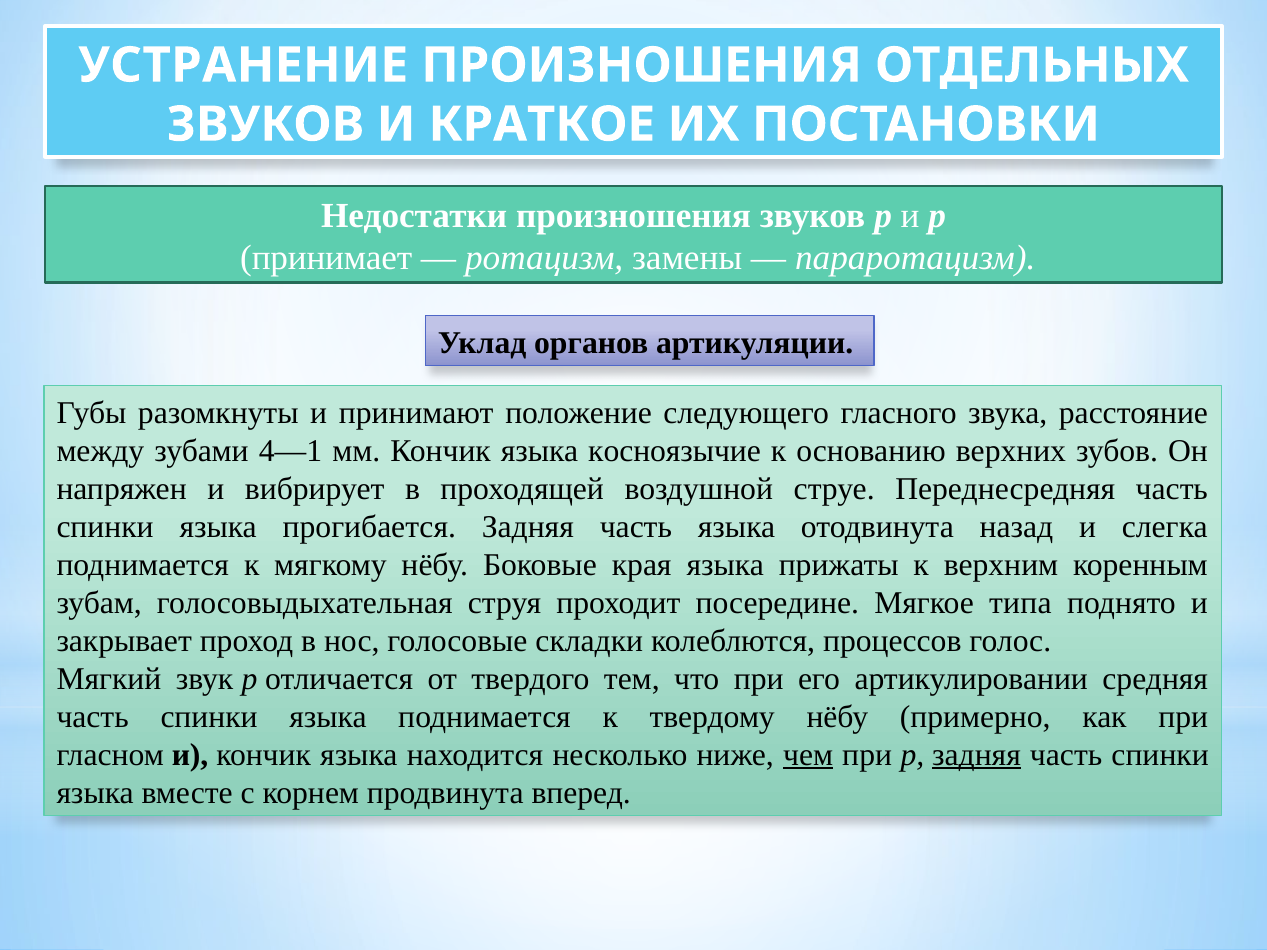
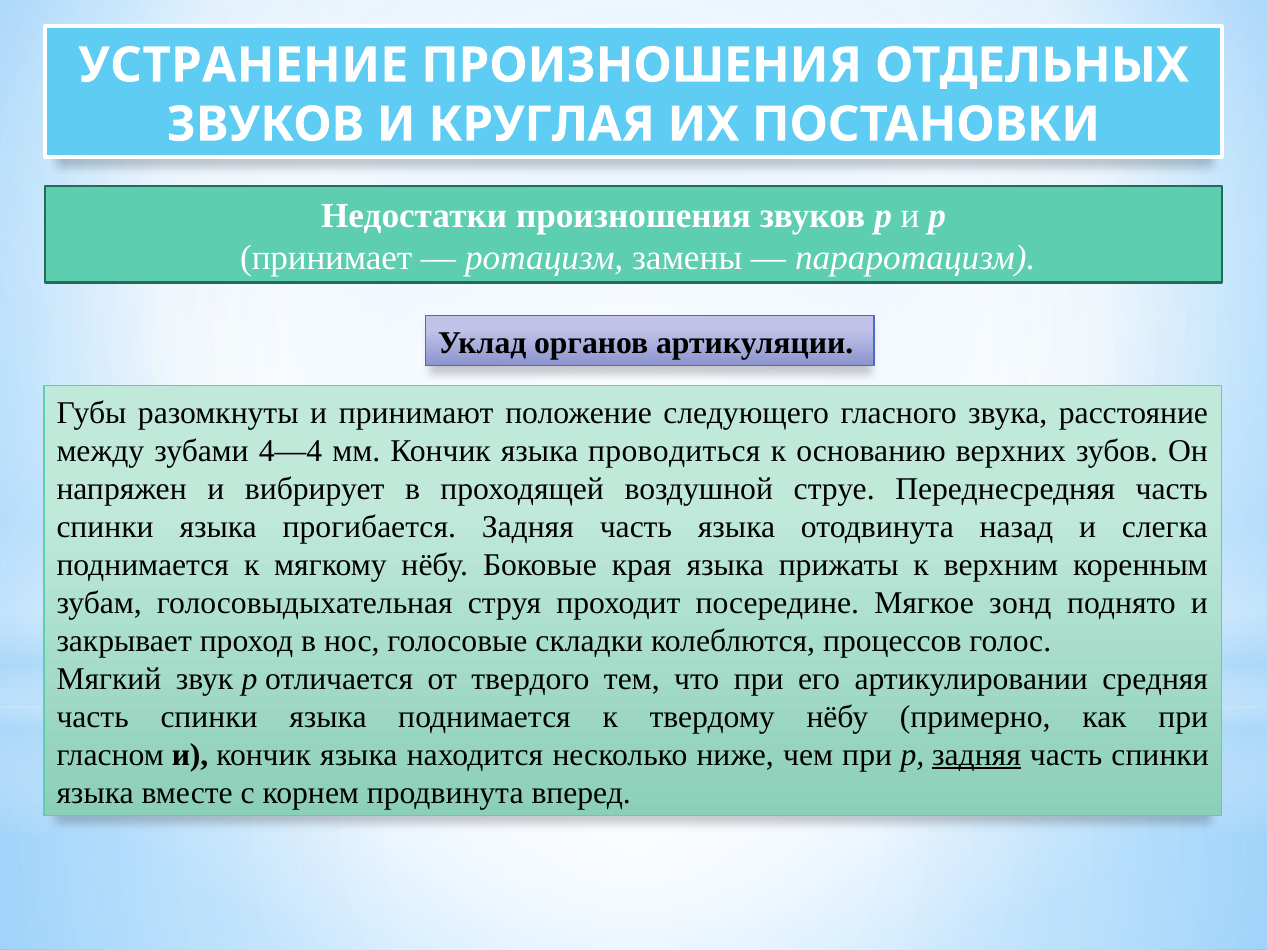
КРАТКОЕ: КРАТКОЕ -> КРУГЛАЯ (542, 125)
4—1: 4—1 -> 4—4 (290, 451)
косноязычие: косноязычие -> проводиться (674, 451)
типа: типа -> зонд (1020, 603)
чем underline: present -> none (808, 755)
